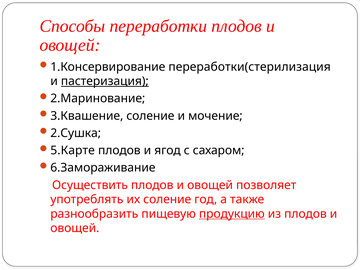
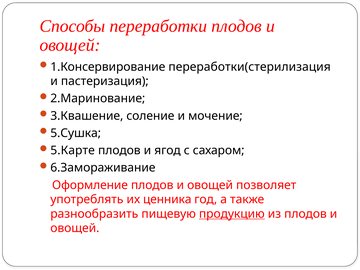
пастеризация underline: present -> none (105, 81)
2.Сушка: 2.Сушка -> 5.Сушка (76, 133)
Осуществить: Осуществить -> Оформление (90, 185)
их соление: соление -> ценника (167, 199)
